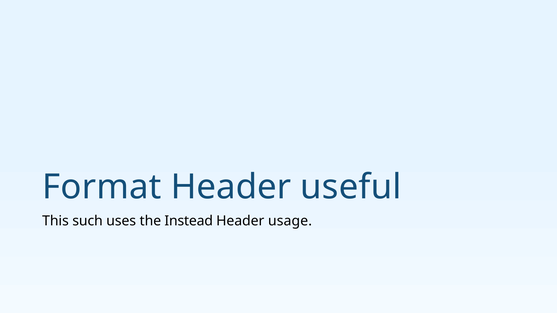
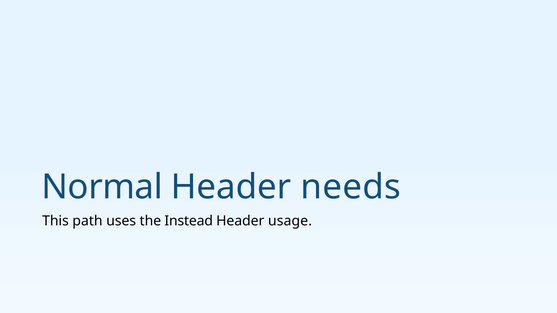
Format: Format -> Normal (102, 187)
useful: useful -> needs (351, 187)
such: such -> path (87, 221)
